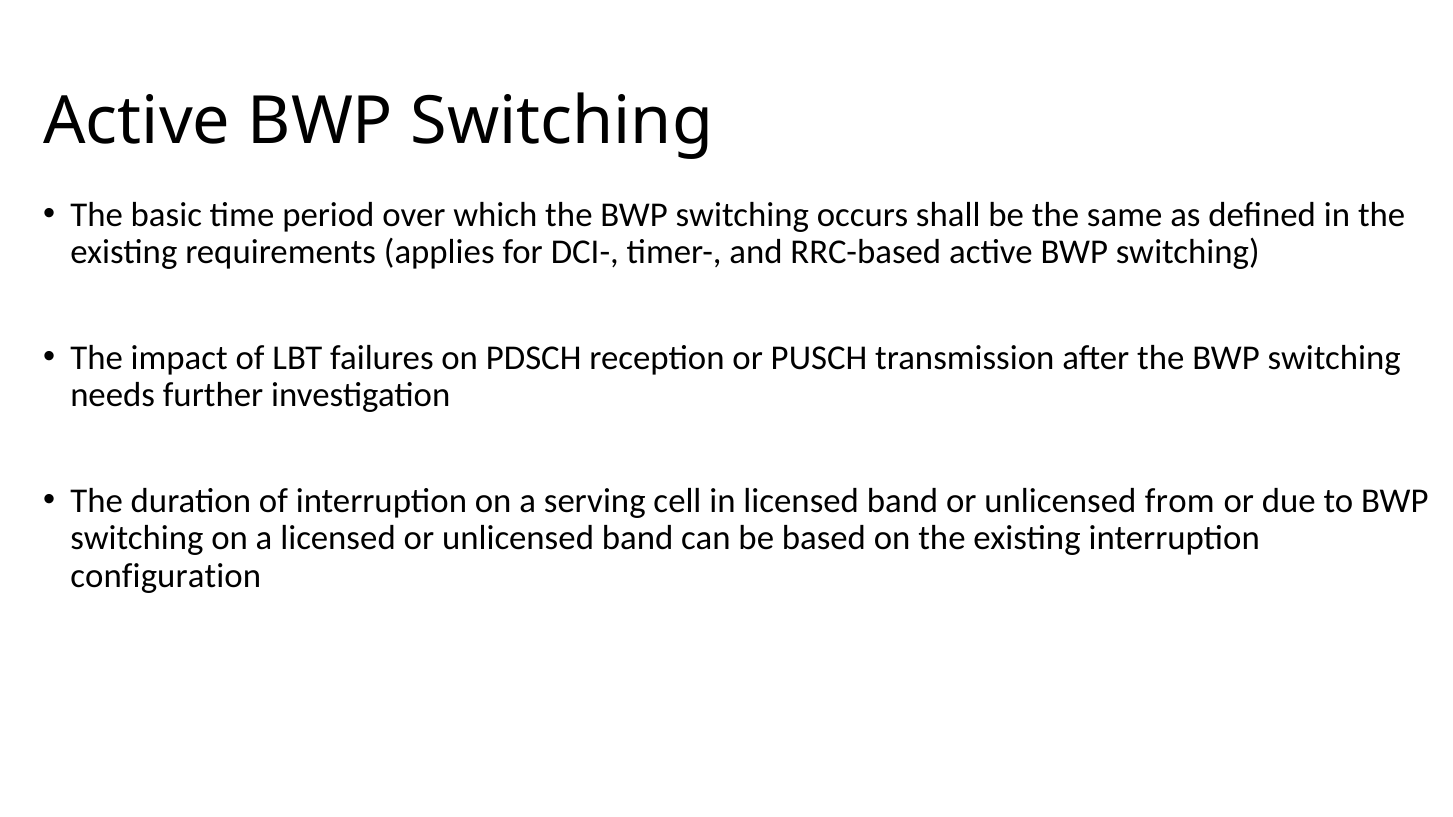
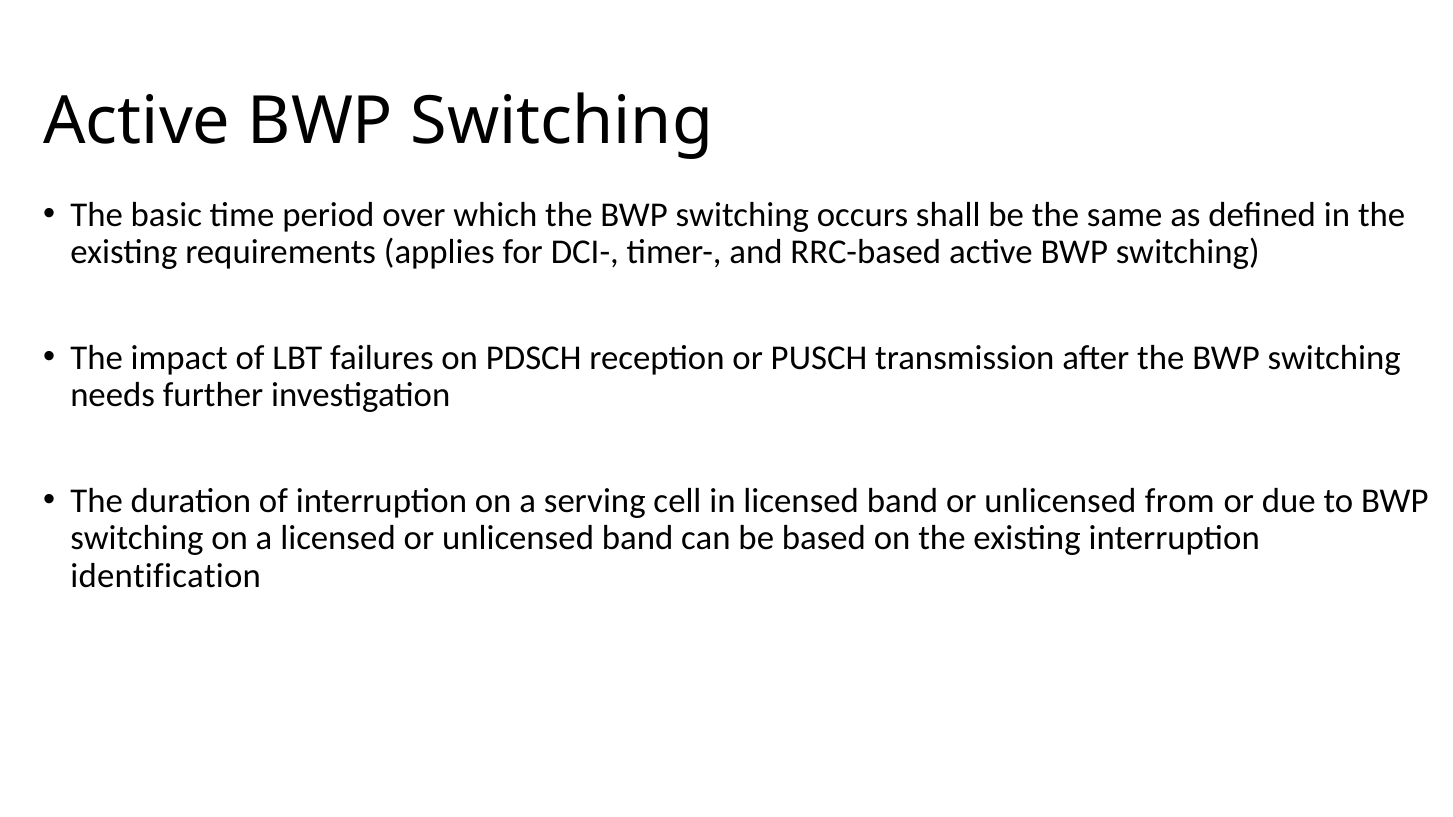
configuration: configuration -> identification (166, 576)
